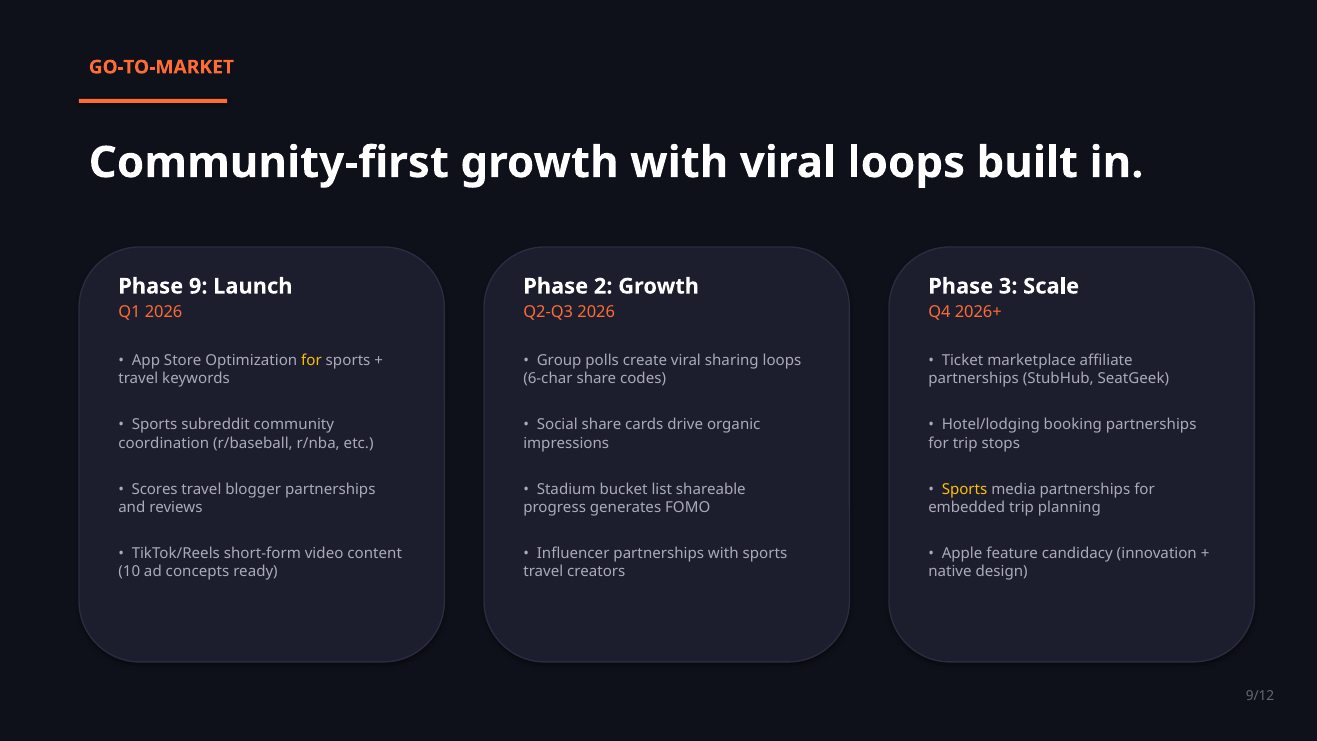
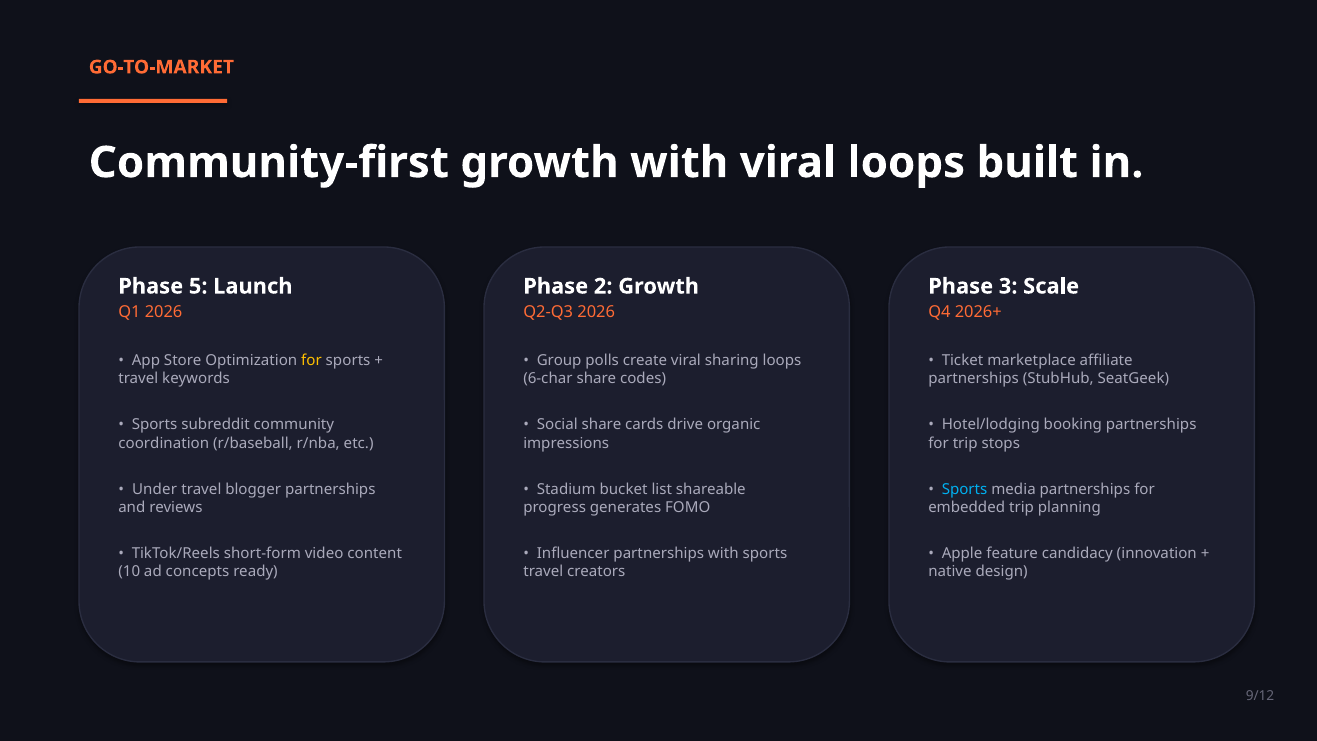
9: 9 -> 5 (198, 286)
Scores: Scores -> Under (155, 489)
Sports colour: yellow -> light blue (965, 489)
